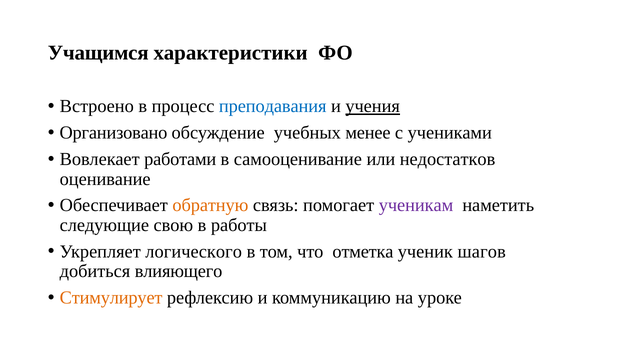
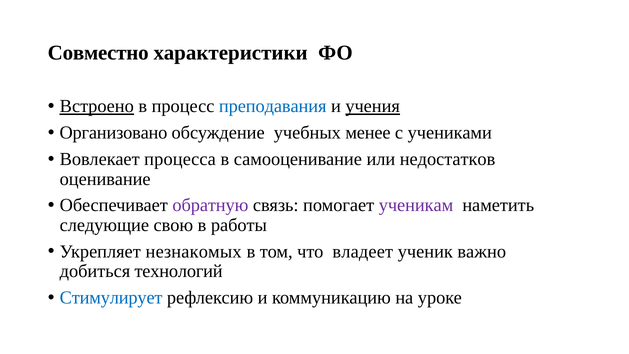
Учащимся: Учащимся -> Совместно (98, 53)
Встроено underline: none -> present (97, 106)
работами: работами -> процесса (180, 159)
обратную colour: orange -> purple (210, 205)
логического: логического -> незнакомых (194, 251)
отметка: отметка -> владеет (363, 251)
шагов: шагов -> важно (482, 251)
влияющего: влияющего -> технологий (179, 271)
Стимулирует colour: orange -> blue (111, 298)
